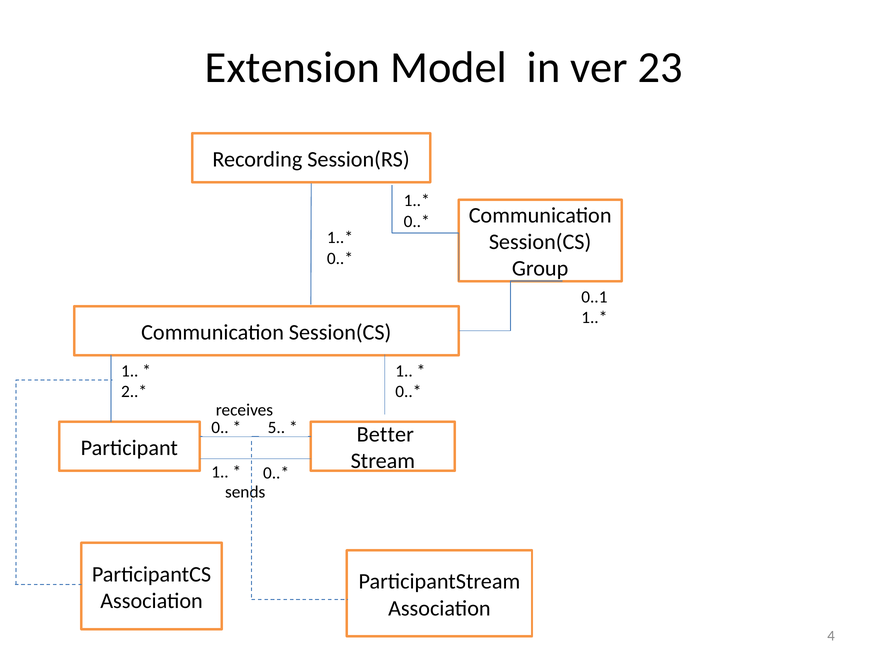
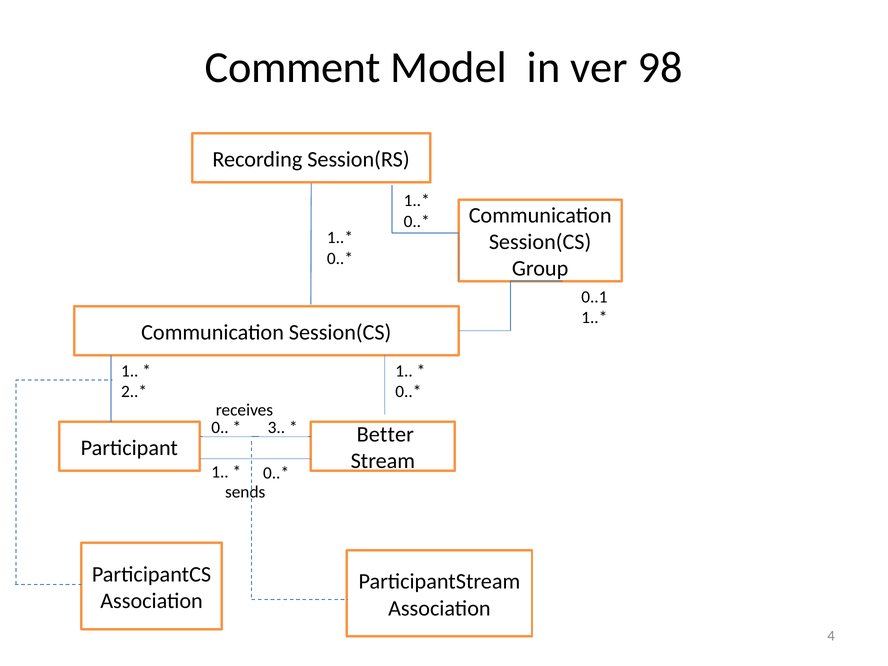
Extension: Extension -> Comment (293, 68)
23: 23 -> 98 (660, 68)
5: 5 -> 3 (276, 428)
